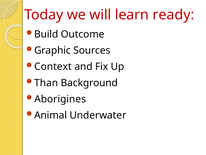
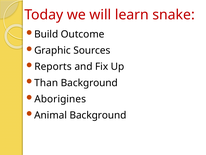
ready: ready -> snake (174, 15)
Context: Context -> Reports (53, 66)
Animal Underwater: Underwater -> Background (98, 115)
